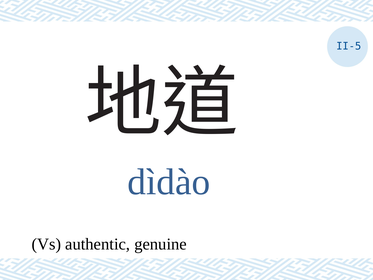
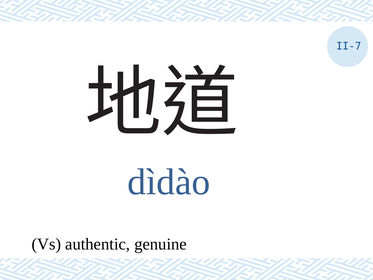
II-5: II-5 -> II-7 (349, 46)
